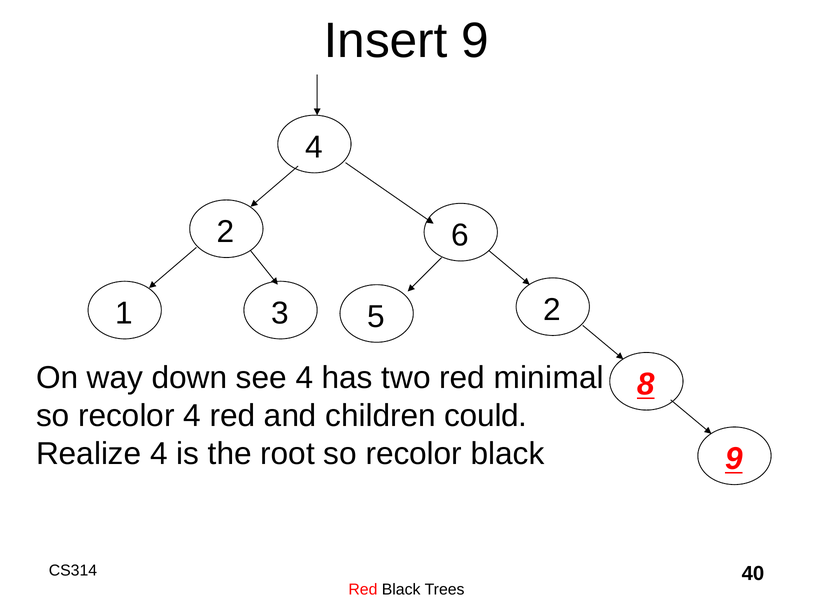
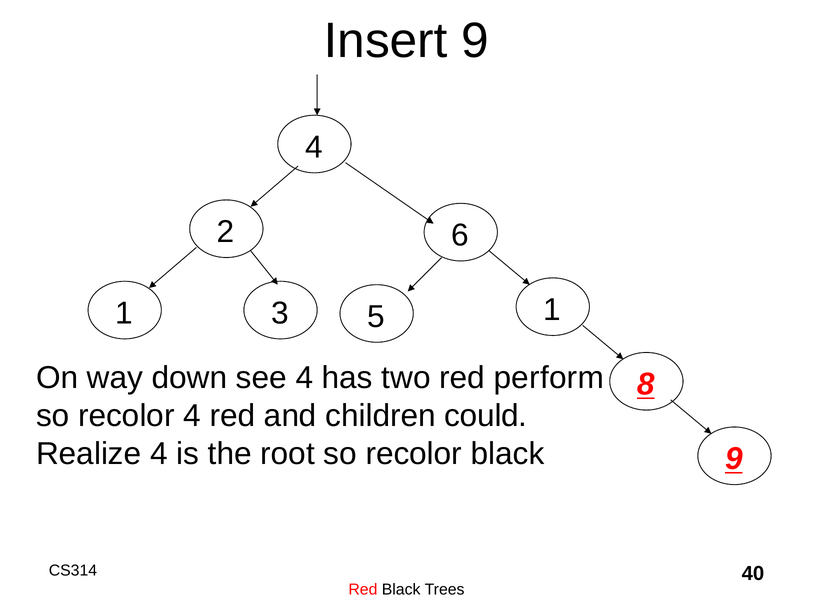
5 2: 2 -> 1 (552, 310)
minimal: minimal -> perform (549, 377)
